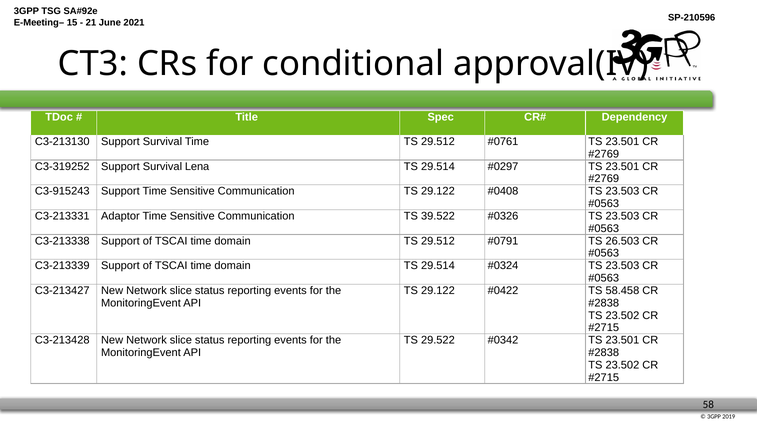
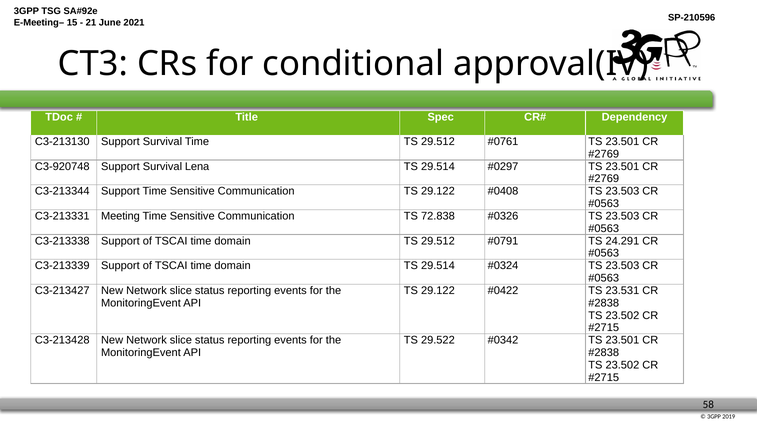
C3-319252: C3-319252 -> C3-920748 (62, 166)
C3-915243: C3-915243 -> C3-213344 (62, 191)
Adaptor: Adaptor -> Meeting (120, 216)
39.522: 39.522 -> 72.838 (438, 216)
26.503: 26.503 -> 24.291 (622, 241)
58.458: 58.458 -> 23.531 (622, 290)
